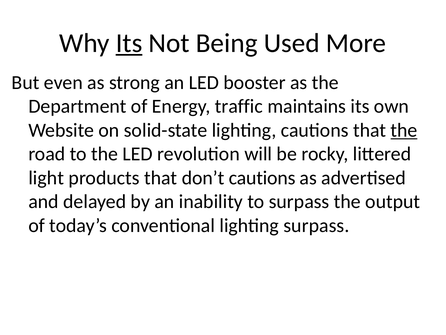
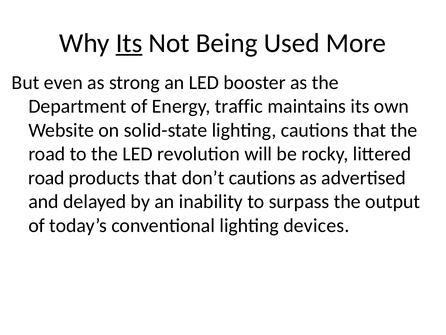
the underline: present -> none (404, 130)
light: light -> road (46, 178)
lighting surpass: surpass -> devices (316, 225)
